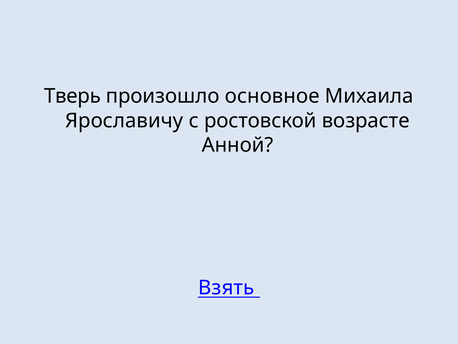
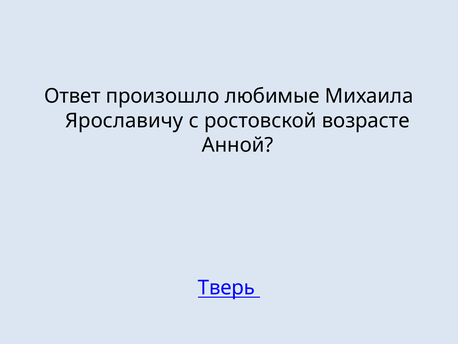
Тверь: Тверь -> Ответ (72, 96)
основное: основное -> любимые (272, 96)
Взять: Взять -> Тверь (226, 287)
